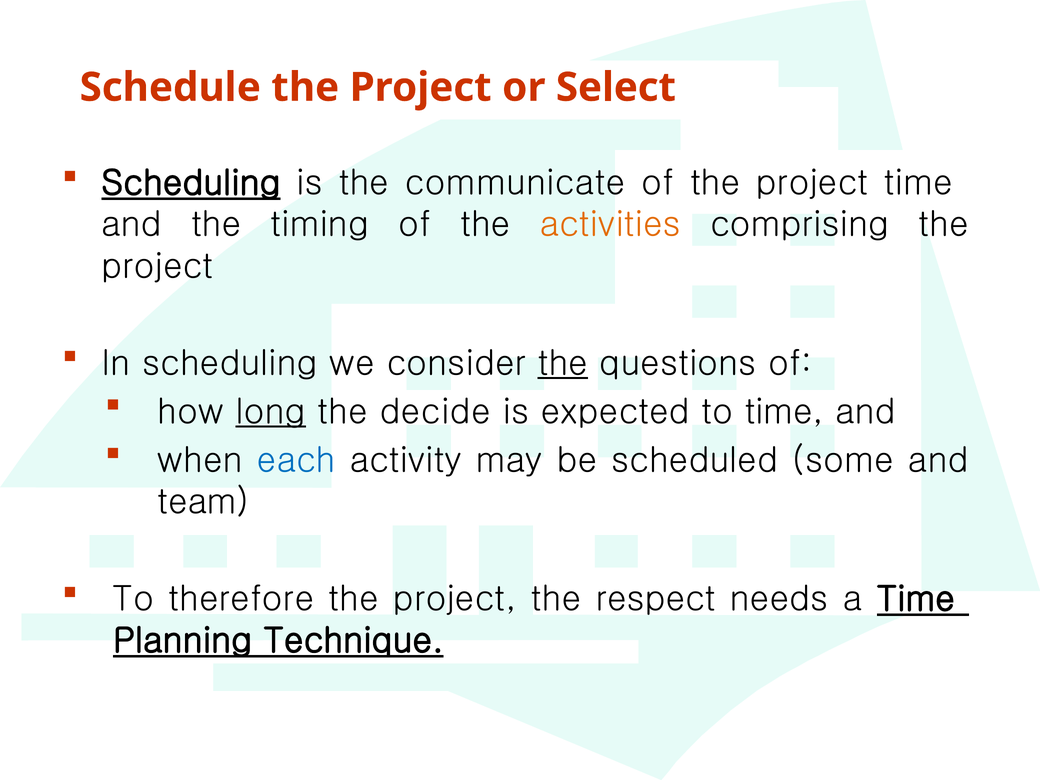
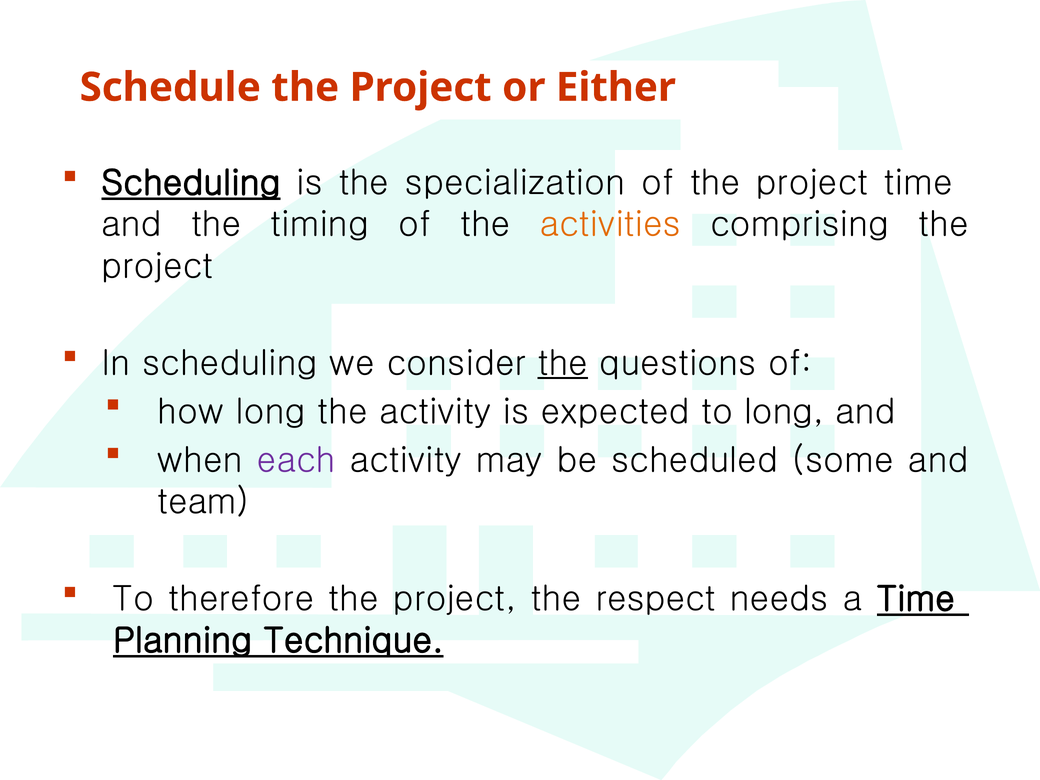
Select: Select -> Either (616, 87)
communicate: communicate -> specialization (515, 183)
long underline: present -> none (271, 412)
the decide: decide -> activity (435, 412)
to time: time -> long (784, 412)
each colour: blue -> purple (296, 460)
